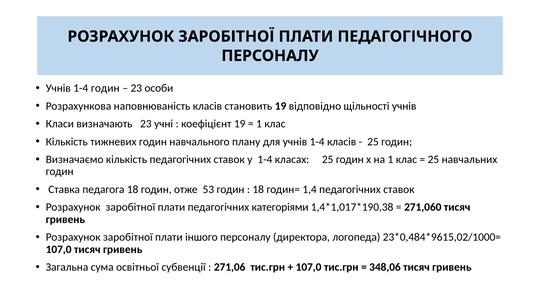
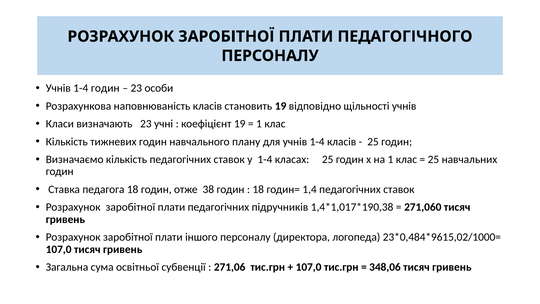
53: 53 -> 38 (208, 189)
категоріями: категоріями -> підручників (280, 207)
